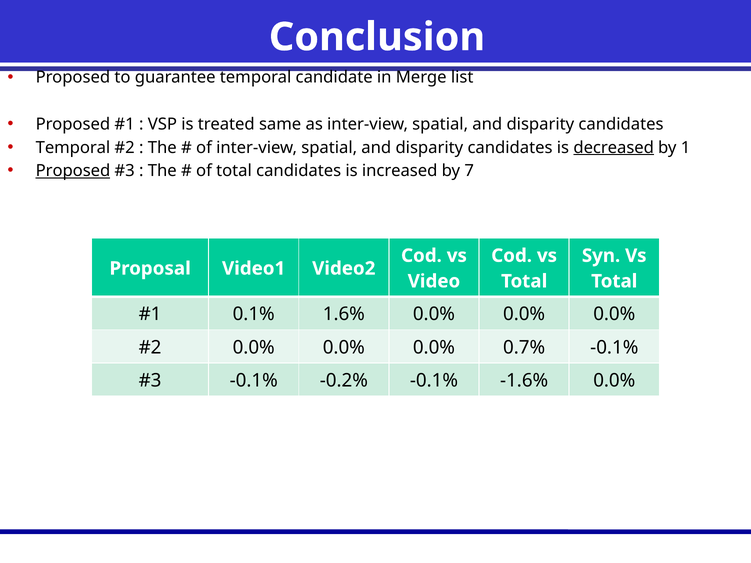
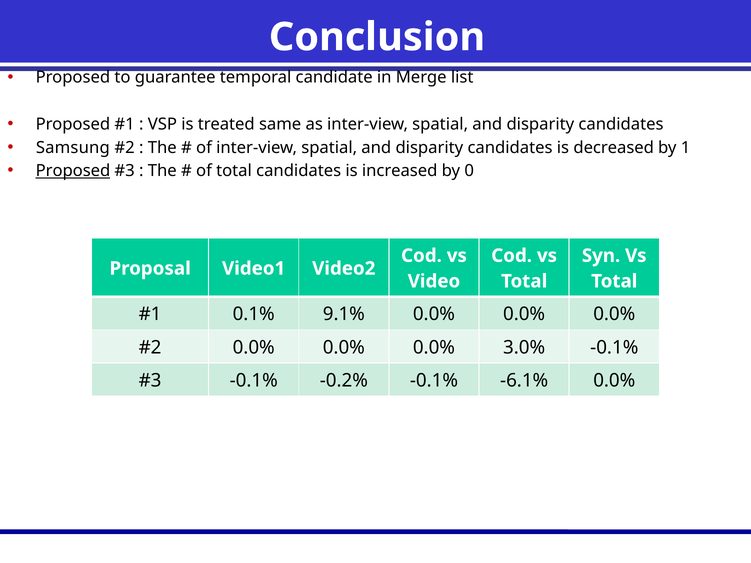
Temporal: Temporal -> Samsung (73, 148)
decreased underline: present -> none (614, 148)
7: 7 -> 0 (469, 171)
1.6%: 1.6% -> 9.1% (344, 314)
0.7%: 0.7% -> 3.0% (524, 348)
-1.6%: -1.6% -> -6.1% (524, 381)
